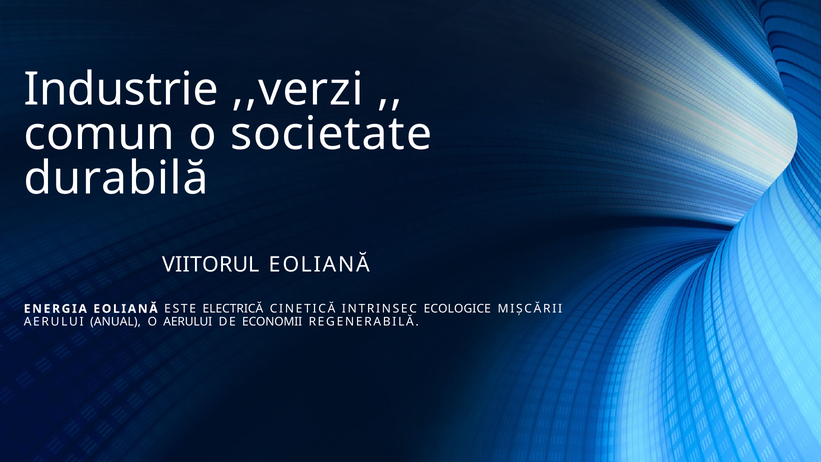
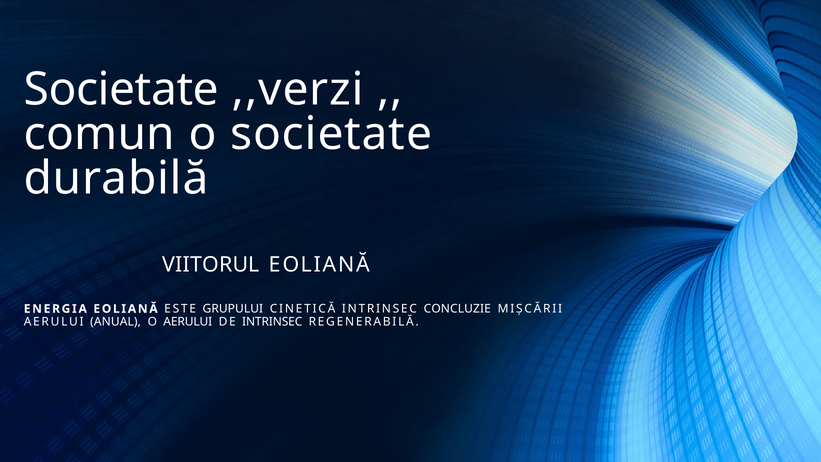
Industrie: Industrie -> Societate (121, 90)
ELECTRICĂ: ELECTRICĂ -> GRUPULUI (233, 309)
ECOLOGICE: ECOLOGICE -> CONCLUZIE (457, 309)
DE ECONOMII: ECONOMII -> INTRINSEC (272, 322)
